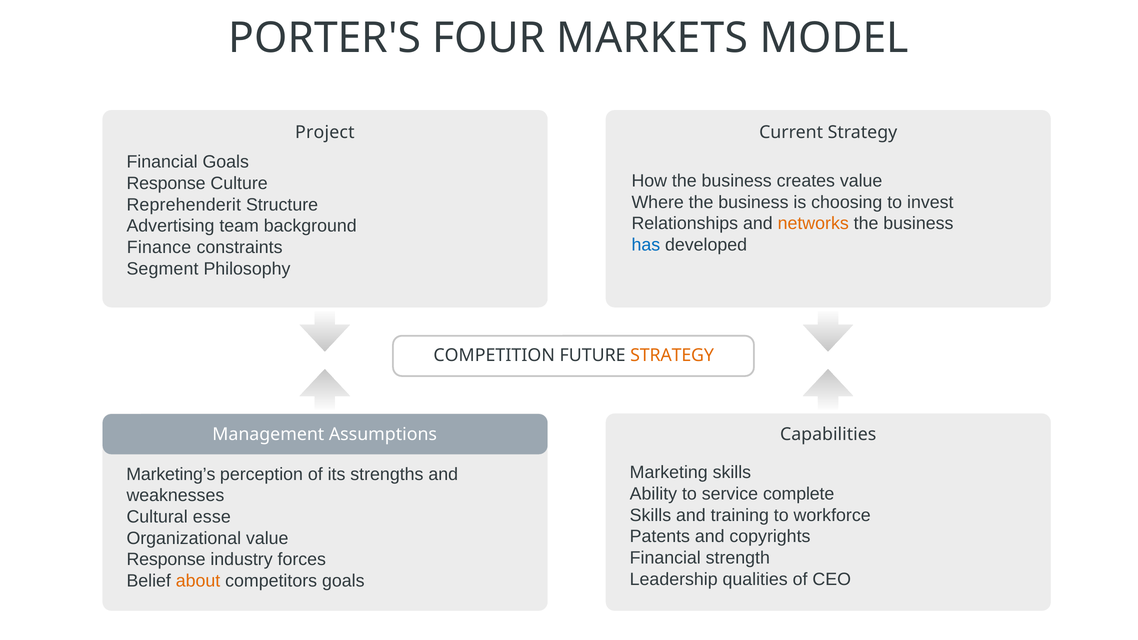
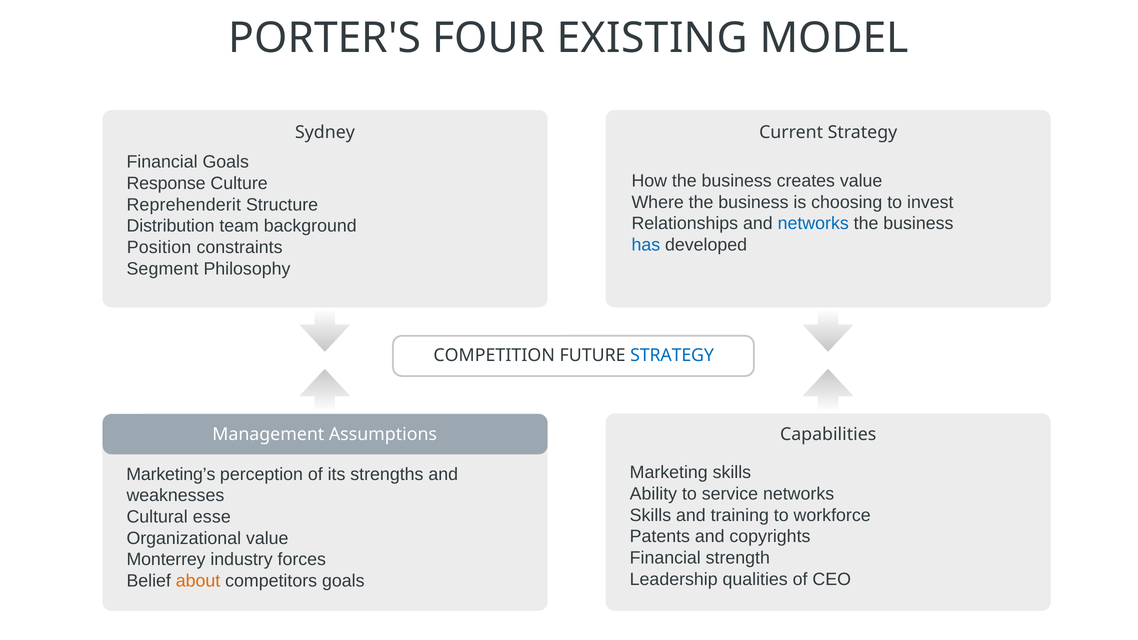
MARKETS: MARKETS -> EXISTING (652, 38)
Project: Project -> Sydney (325, 133)
networks colour: orange -> blue (813, 224)
Advertising: Advertising -> Distribution (171, 226)
Finance: Finance -> Position (159, 247)
STRATEGY colour: orange -> blue (672, 356)
service complete: complete -> networks (799, 494)
Response: Response -> Monterrey (166, 560)
